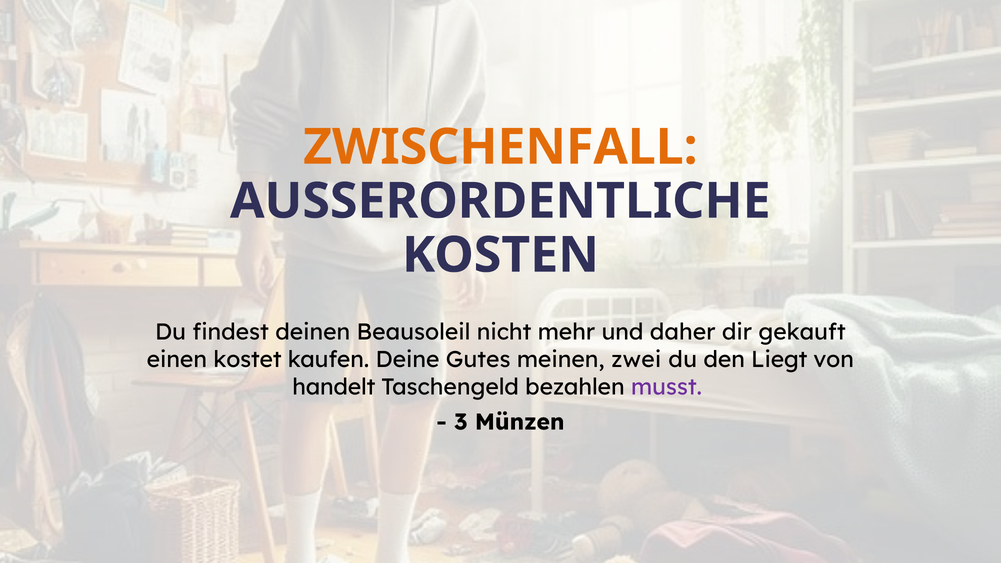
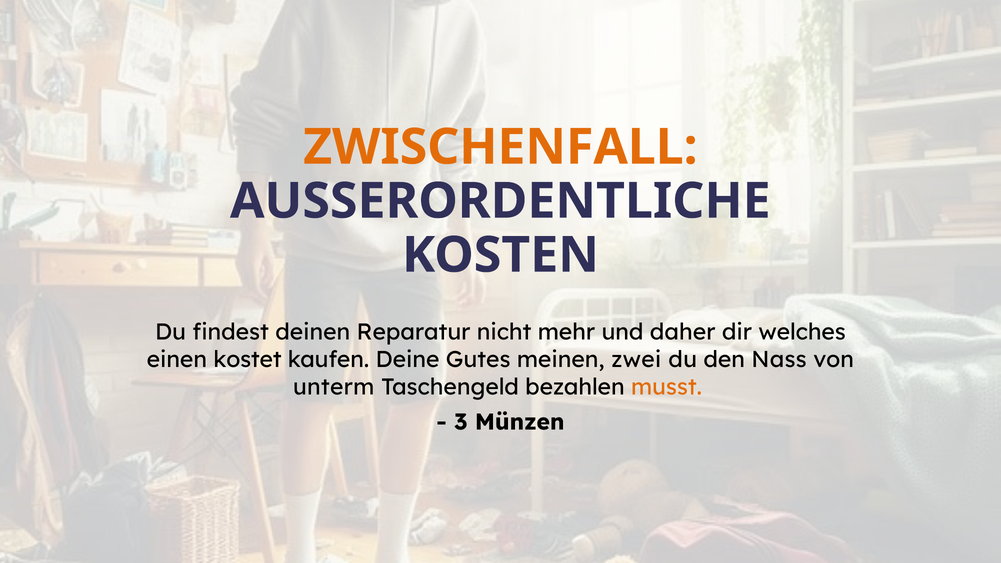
Beausoleil: Beausoleil -> Reparatur (414, 332)
gekauft: gekauft -> welches (802, 332)
Liegt: Liegt -> Nass (779, 360)
handelt: handelt -> unterm (334, 387)
musst colour: purple -> orange (666, 387)
